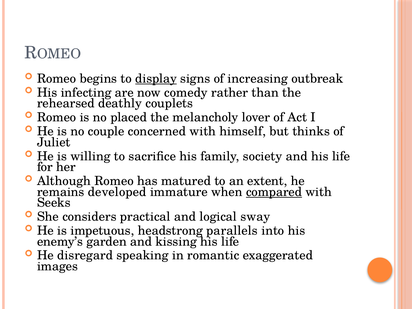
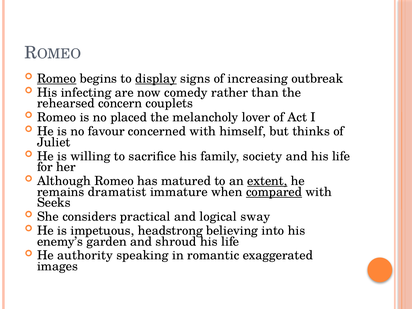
Romeo underline: none -> present (57, 79)
deathly: deathly -> concern (120, 103)
couple: couple -> favour (106, 131)
extent underline: none -> present (267, 181)
developed: developed -> dramatist (117, 192)
parallels: parallels -> believing (232, 231)
kissing: kissing -> shroud (176, 242)
disregard: disregard -> authority (85, 255)
